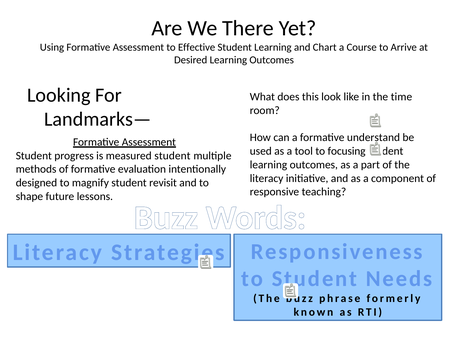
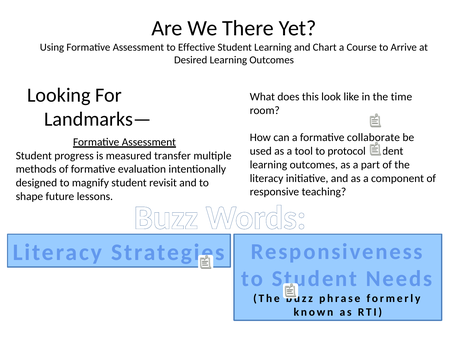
understand: understand -> collaborate (373, 137)
focusing: focusing -> protocol (347, 151)
measured student: student -> transfer (173, 156)
